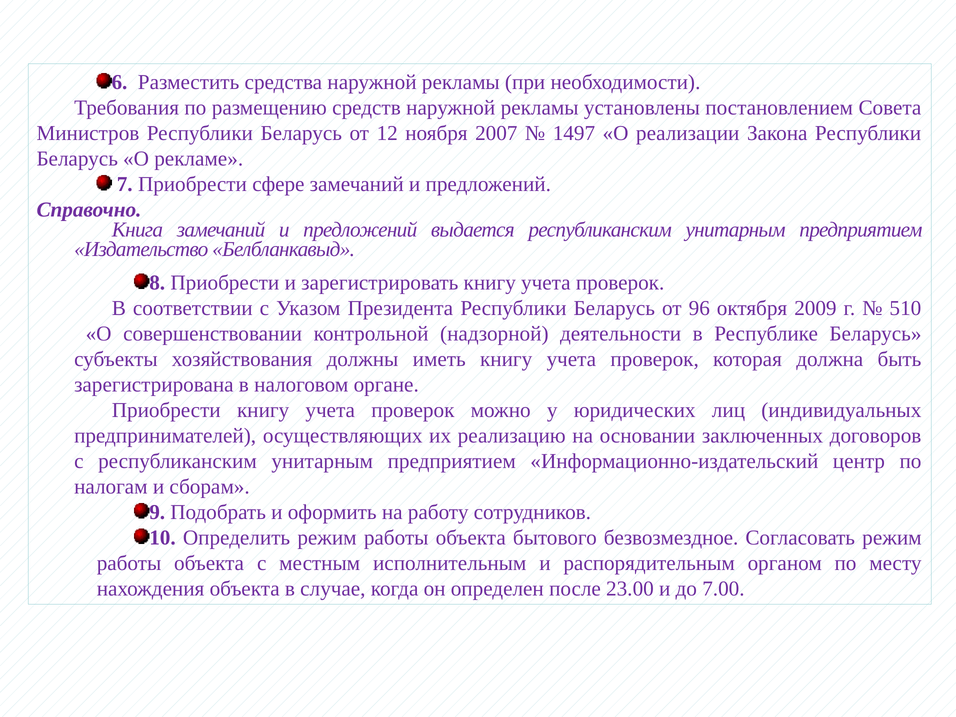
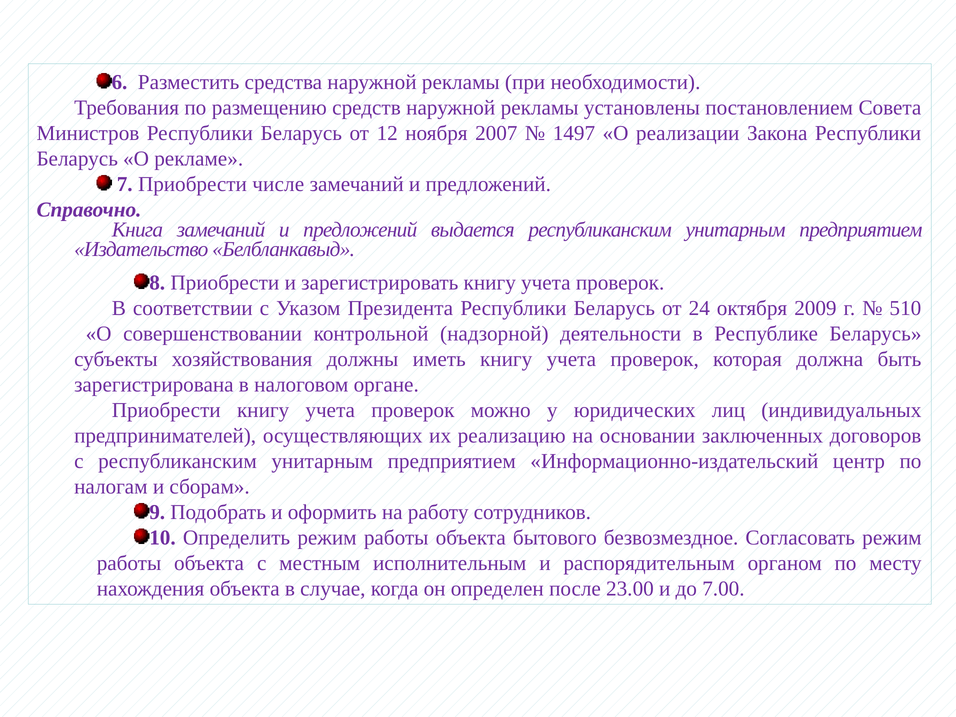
сфере: сфере -> числе (278, 184)
96: 96 -> 24 (699, 308)
